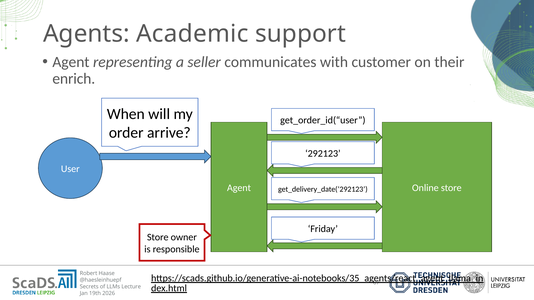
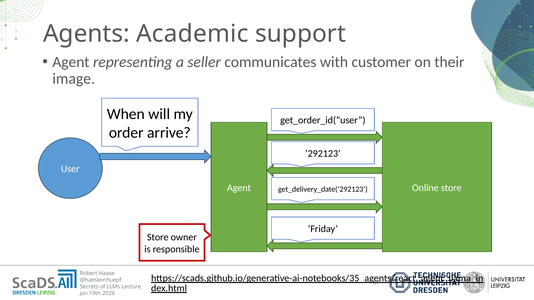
enrich: enrich -> image (74, 79)
